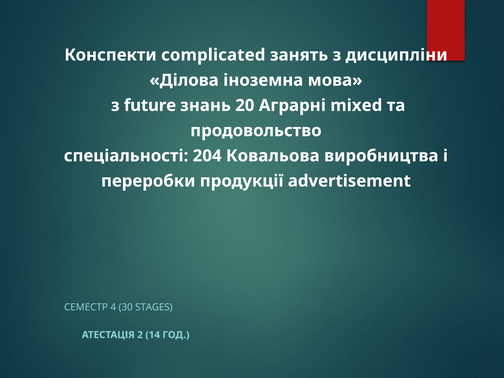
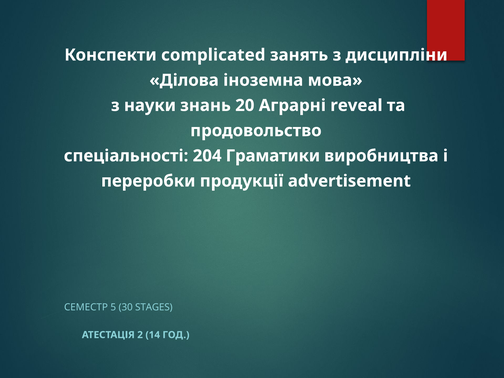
future: future -> науки (150, 105)
mixed: mixed -> reveal (356, 105)
Ковальова: Ковальова -> Граматики (273, 156)
4: 4 -> 5 (113, 307)
